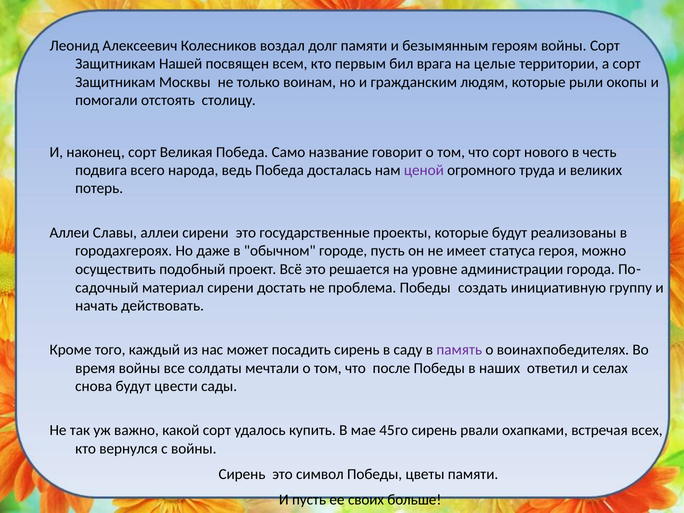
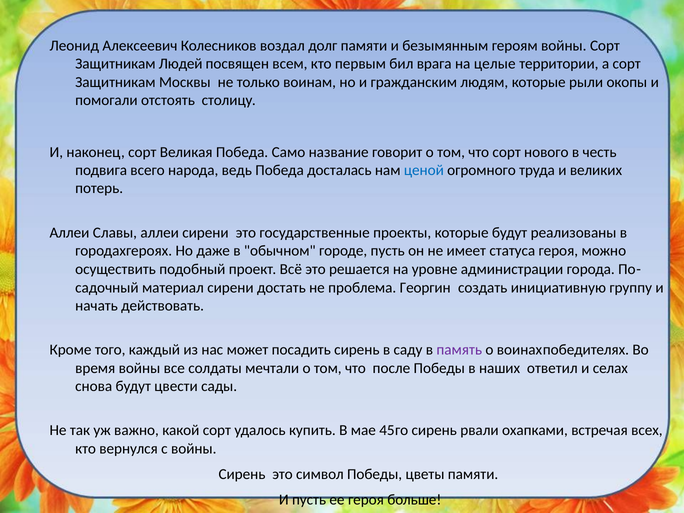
Нашей: Нашей -> Людей (181, 64)
ценой colour: purple -> blue (424, 170)
проблема Победы: Победы -> Георгин (425, 288)
ее своих: своих -> героя (366, 500)
